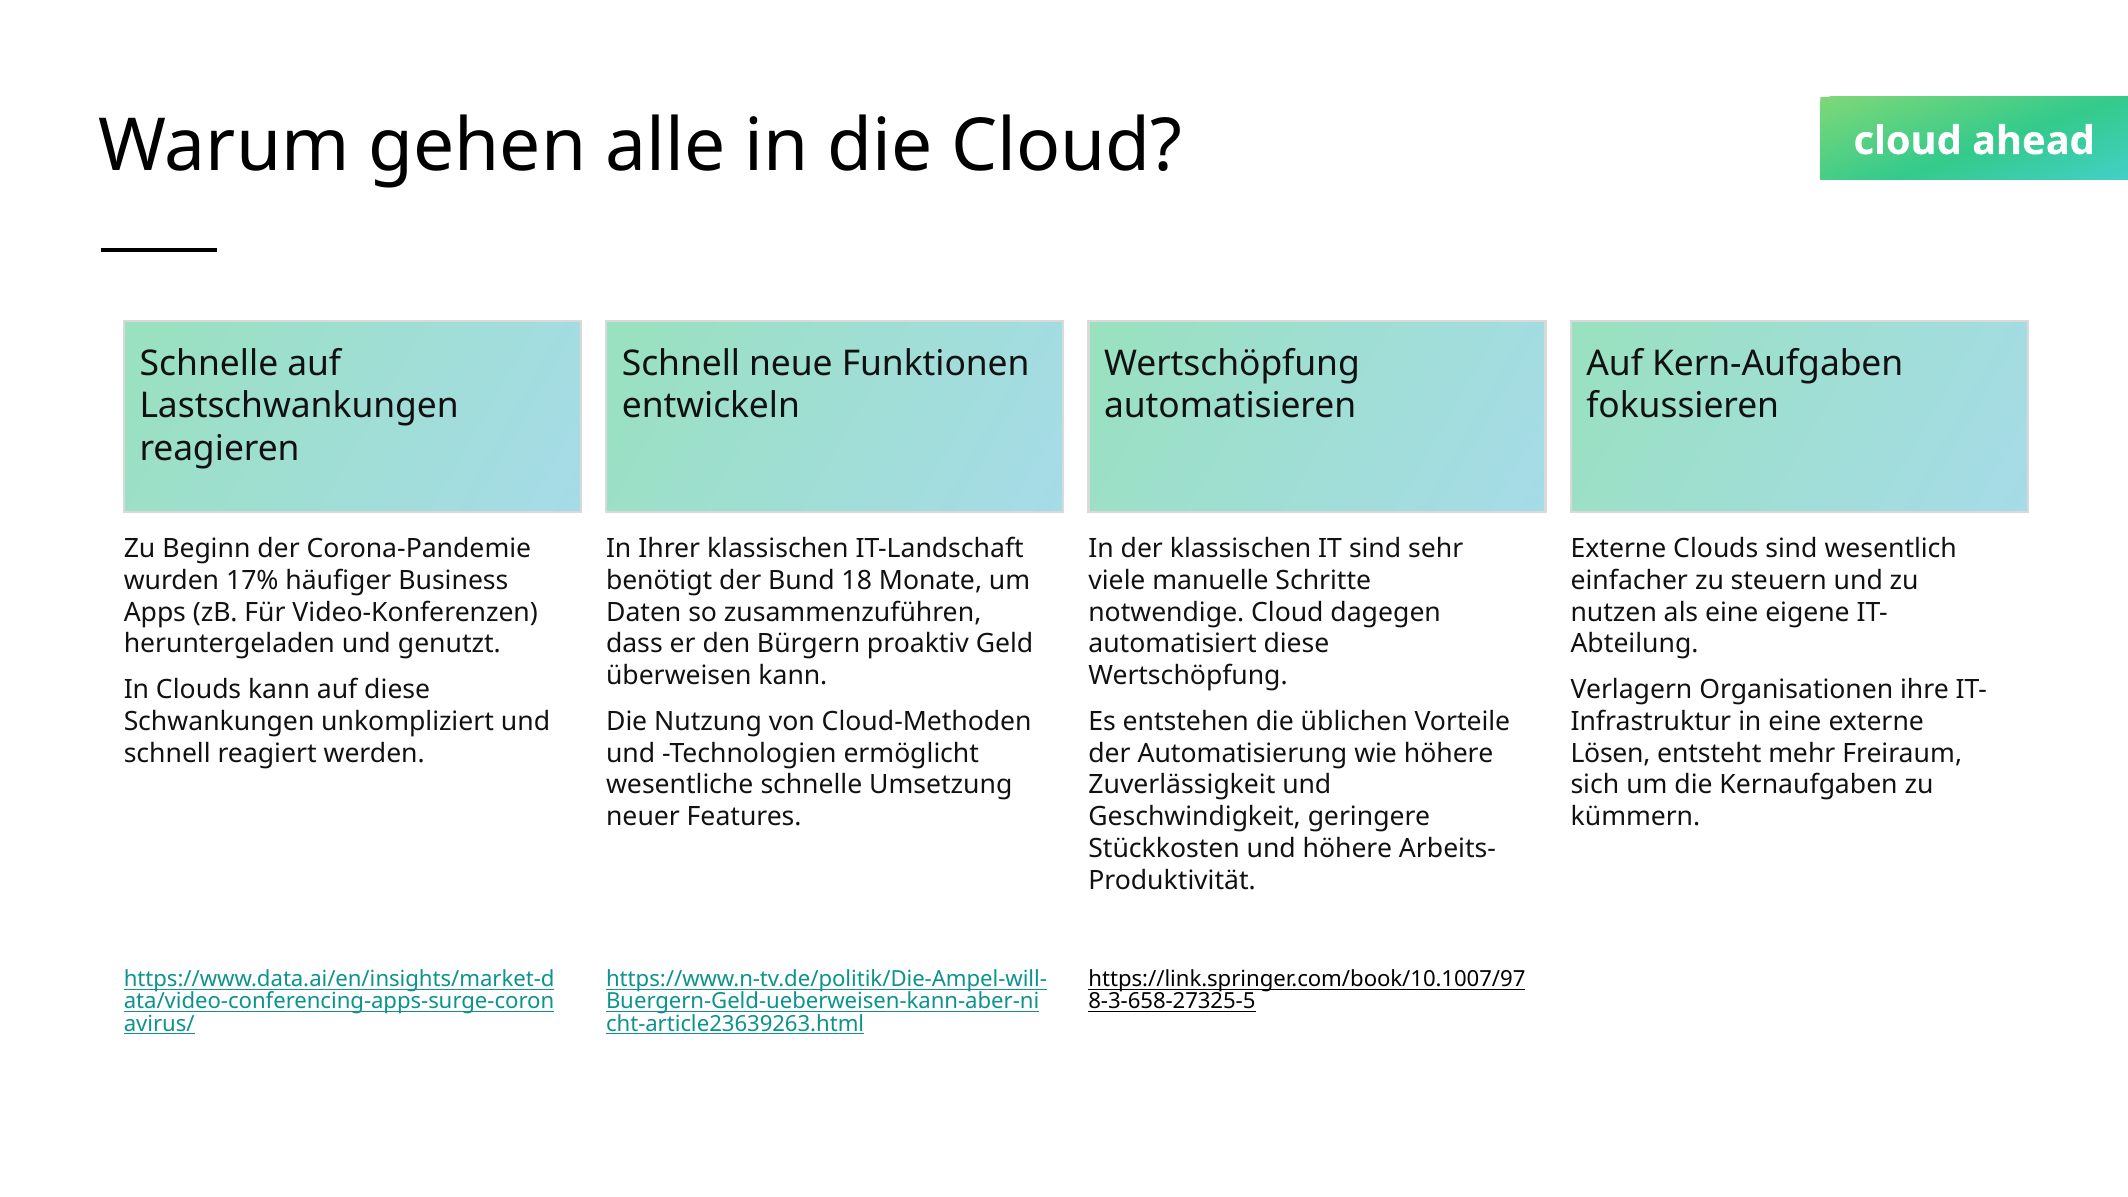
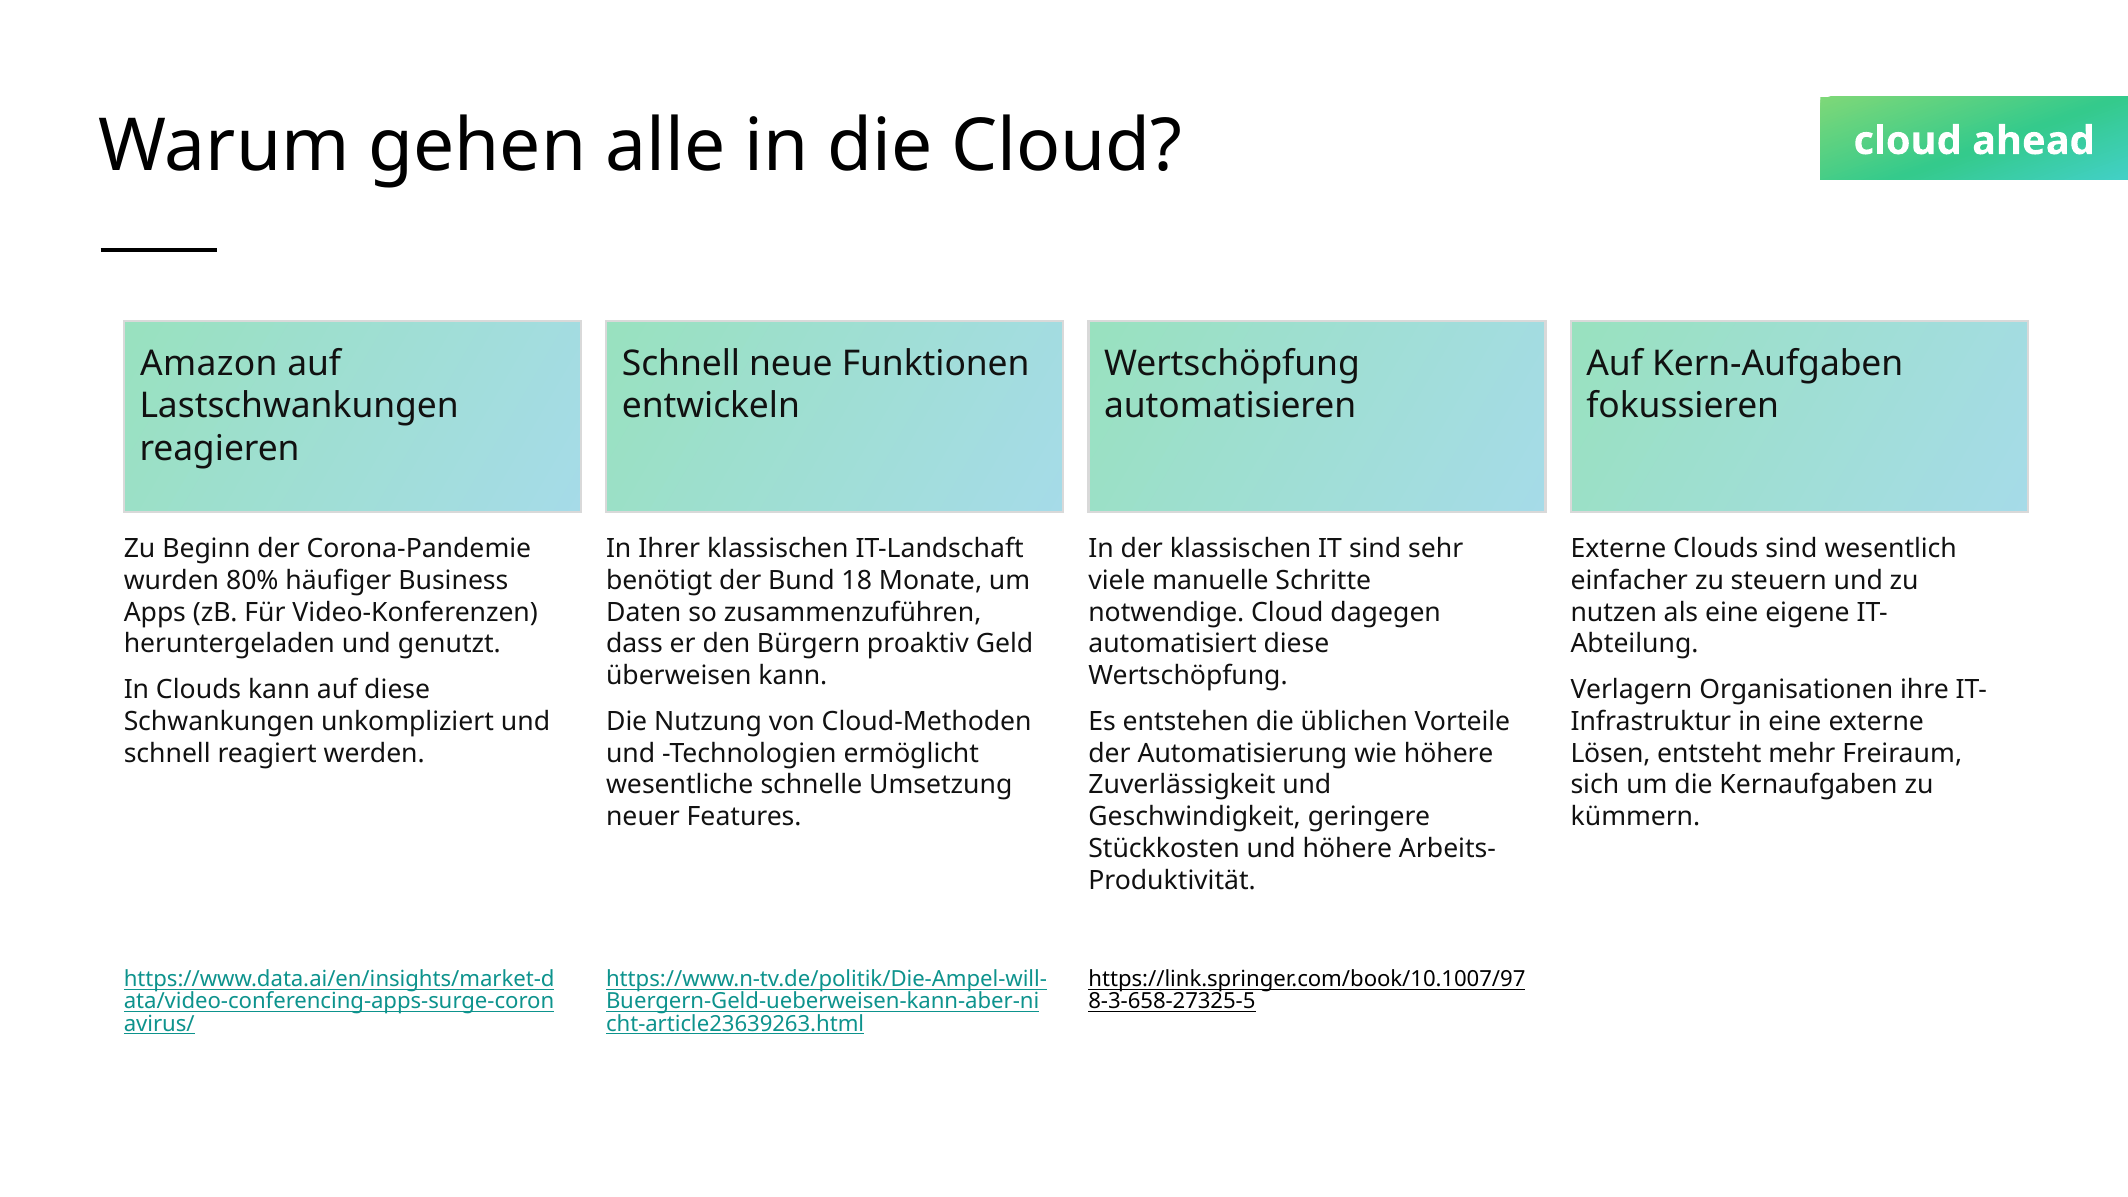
Schnelle: Schnelle -> Amazon (209, 364)
17%: 17% -> 80% (252, 580)
